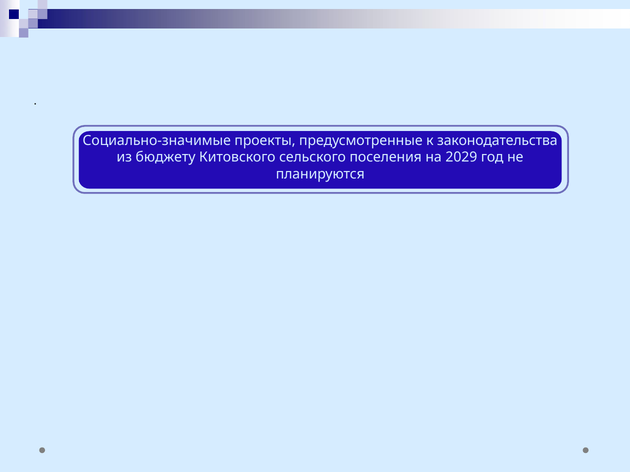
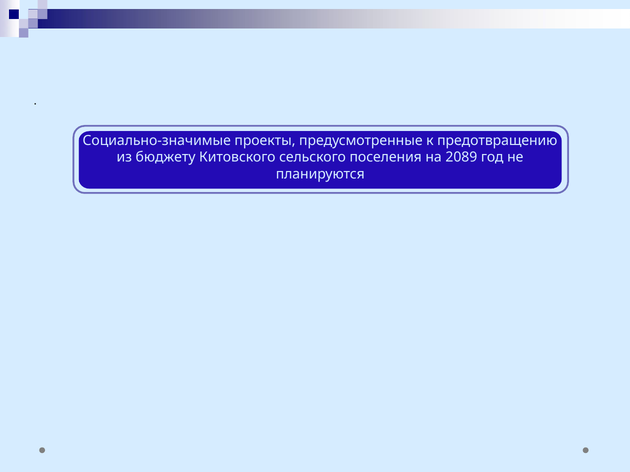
законодательства: законодательства -> предотвращению (497, 141)
2029: 2029 -> 2089 (461, 157)
